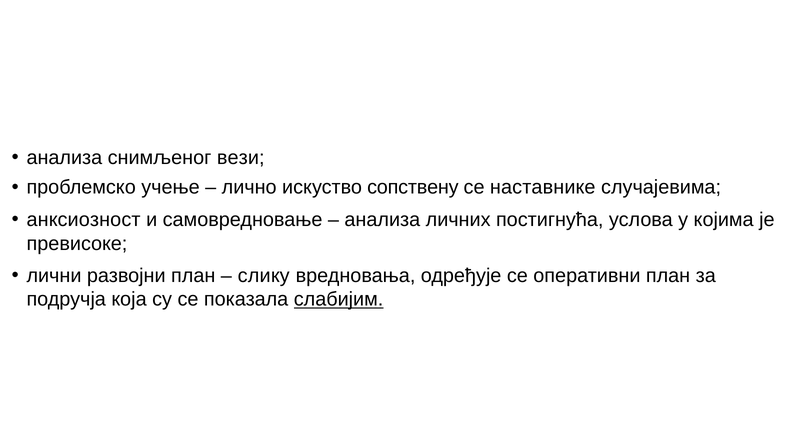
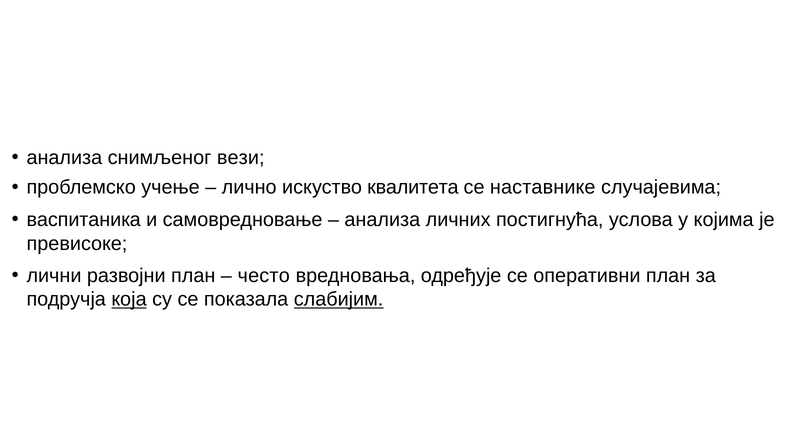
сопствену: сопствену -> квалитета (413, 187)
анксиозност: анксиозност -> васпитаника (84, 220)
слику: слику -> често (264, 276)
која underline: none -> present (129, 299)
